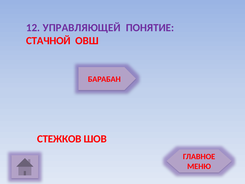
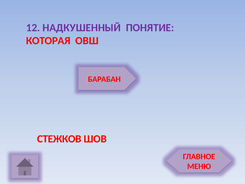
УПРАВЛЯЮЩЕЙ: УПРАВЛЯЮЩЕЙ -> НАДКУШЕННЫЙ (82, 28)
СТАЧНОЙ: СТАЧНОЙ -> КОТОРАЯ (48, 41)
